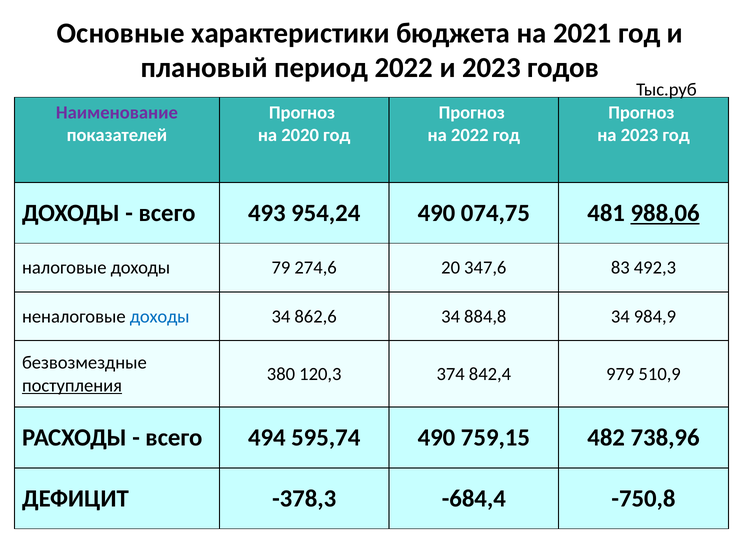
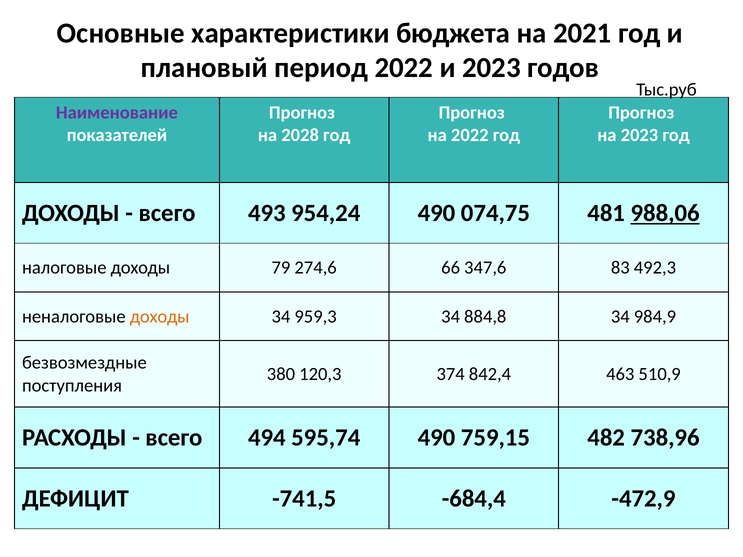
2020: 2020 -> 2028 (300, 135)
20: 20 -> 66 (451, 268)
доходы colour: blue -> orange (160, 317)
862,6: 862,6 -> 959,3 (316, 317)
979: 979 -> 463 (620, 374)
поступления underline: present -> none (72, 386)
-378,3: -378,3 -> -741,5 (304, 499)
-750,8: -750,8 -> -472,9 (643, 499)
